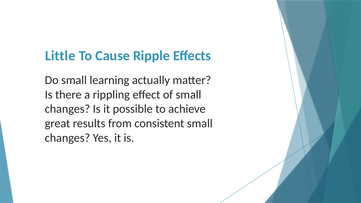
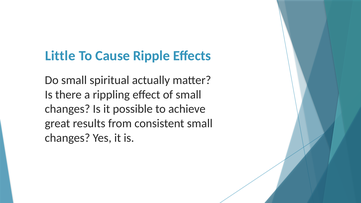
learning: learning -> spiritual (109, 80)
